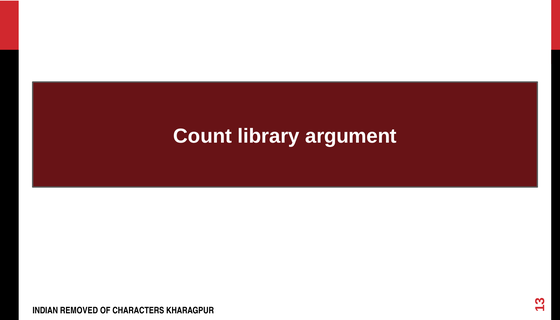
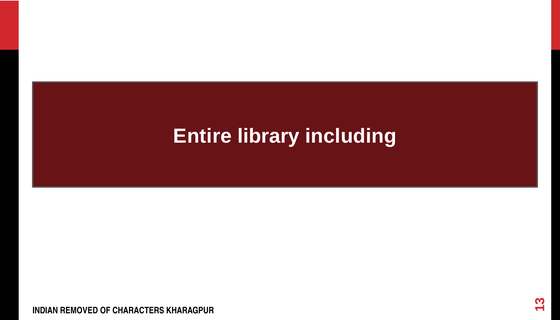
Count: Count -> Entire (203, 136)
argument: argument -> including (351, 136)
